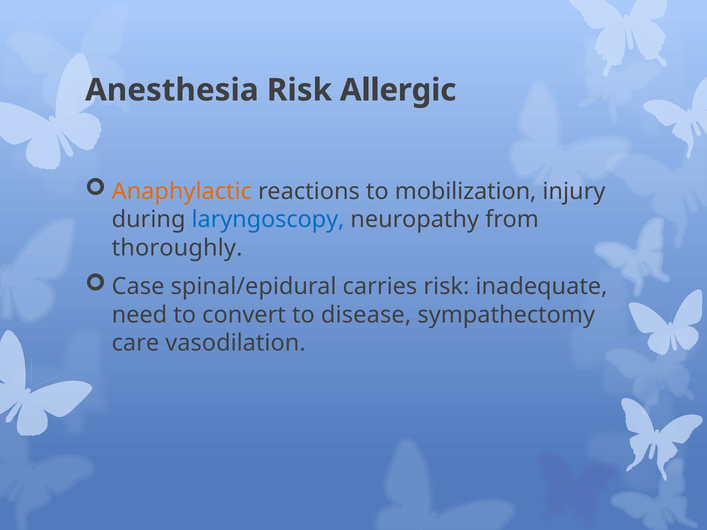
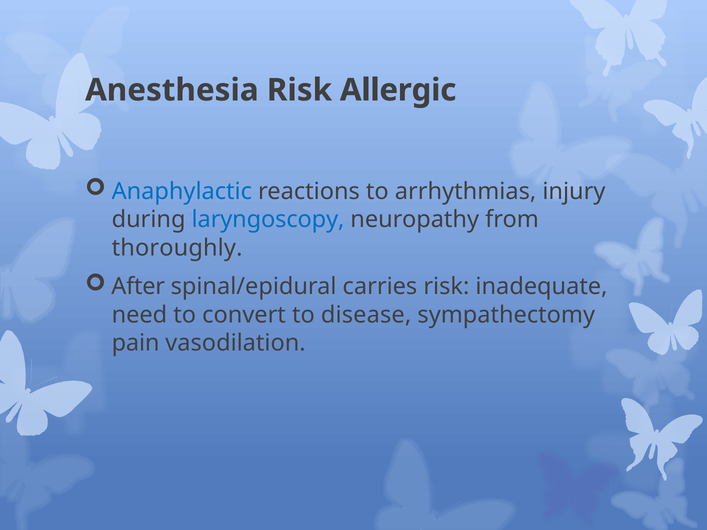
Anaphylactic colour: orange -> blue (182, 191)
mobilization: mobilization -> arrhythmias (466, 191)
Case: Case -> After (138, 287)
care: care -> pain (136, 343)
